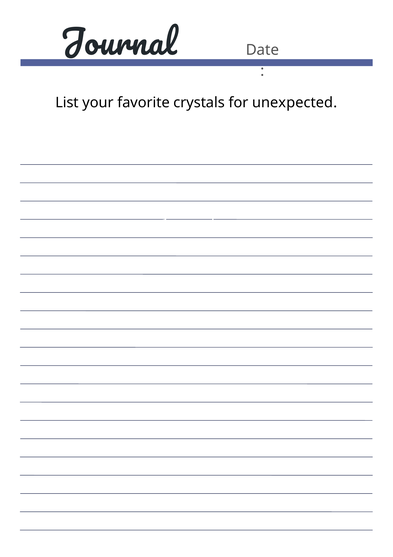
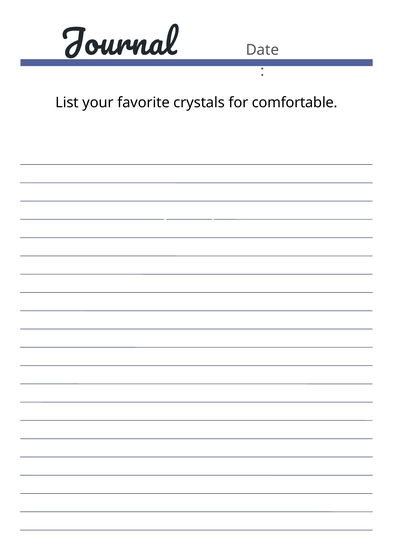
unexpected: unexpected -> comfortable (295, 102)
